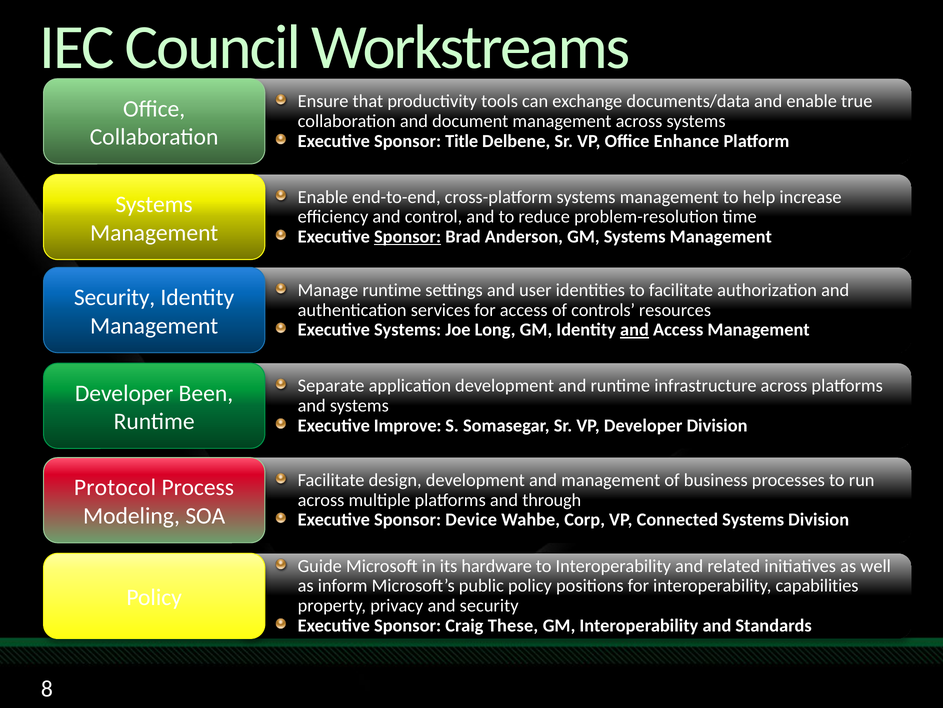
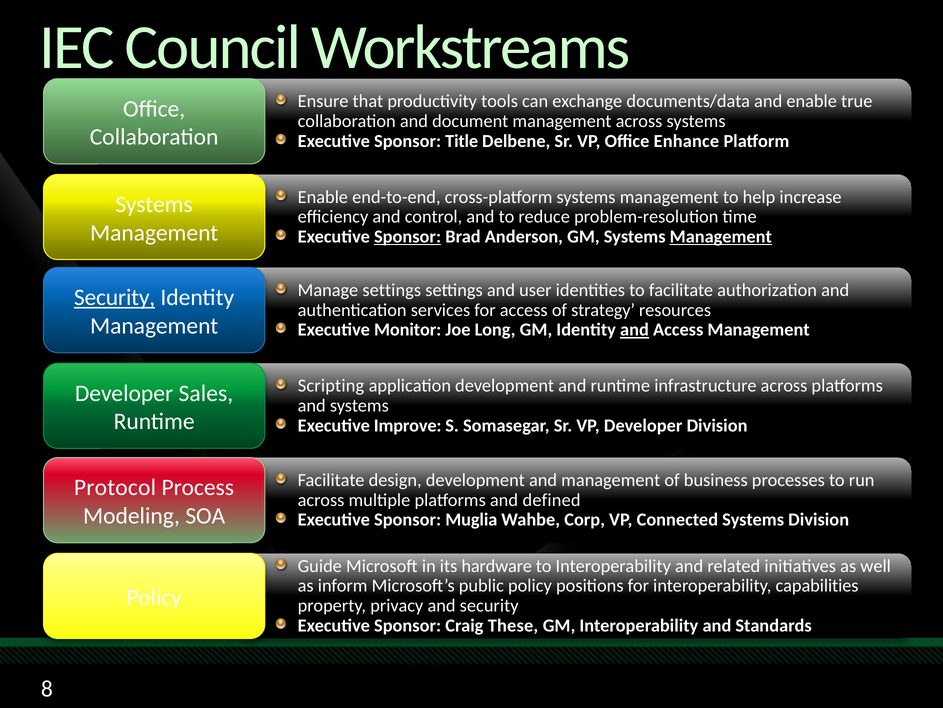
Management underline: none -> present (721, 236)
Manage runtime: runtime -> settings (392, 290)
Security underline: none -> present (115, 297)
controls: controls -> strategy (603, 310)
Executive Systems: Systems -> Monitor (408, 329)
Separate: Separate -> Scripting (331, 385)
Been: Been -> Sales (206, 393)
through: through -> defined (552, 500)
Device: Device -> Muglia (471, 519)
